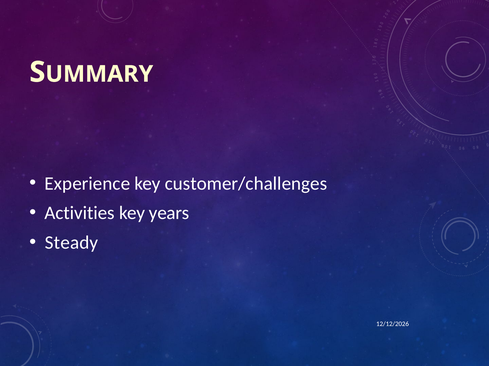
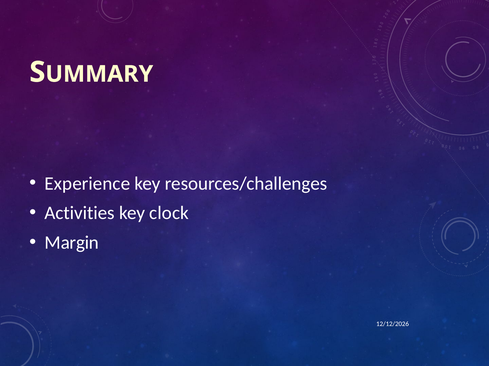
customer/challenges: customer/challenges -> resources/challenges (246, 184)
years: years -> clock (169, 213)
Steady: Steady -> Margin (72, 243)
